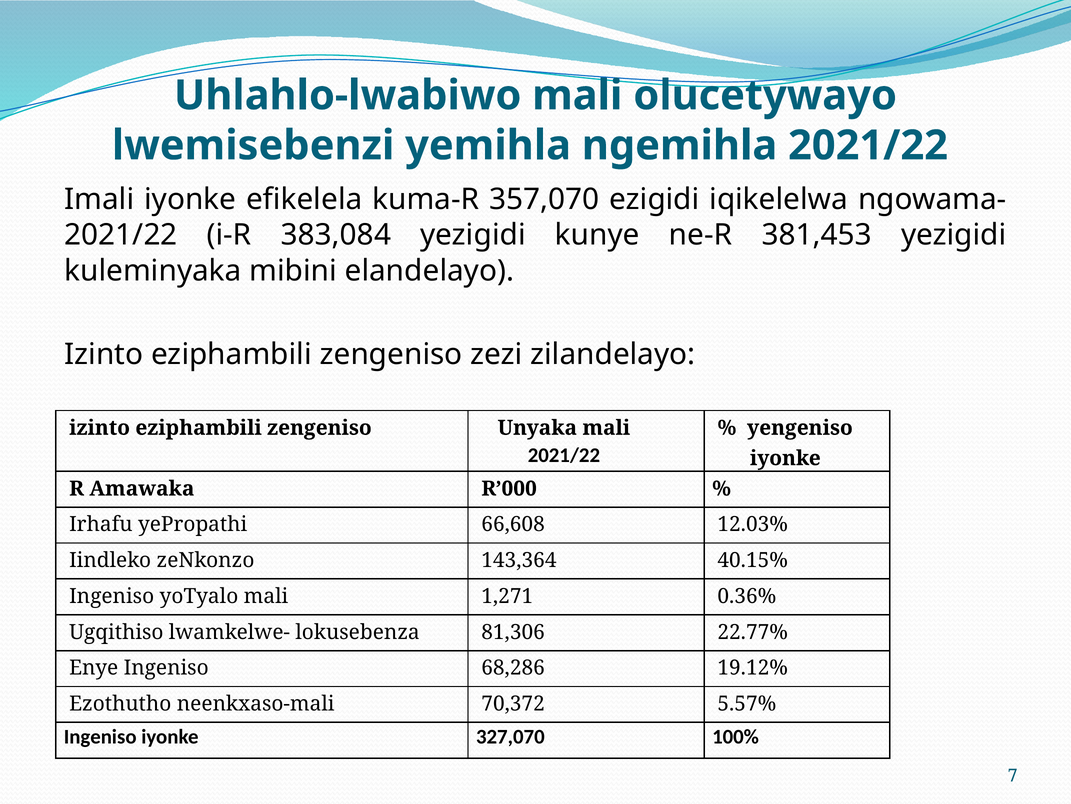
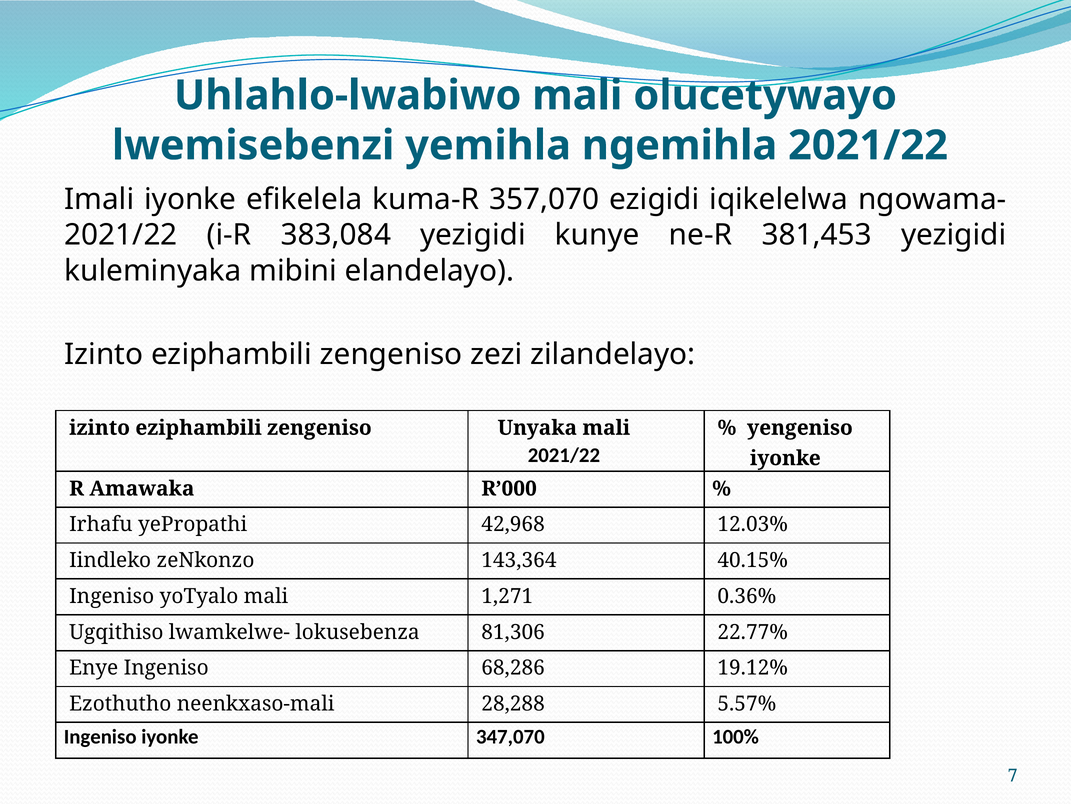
66,608: 66,608 -> 42,968 (513, 524)
70,372: 70,372 -> 28,288 (513, 703)
327,070: 327,070 -> 347,070 (510, 736)
